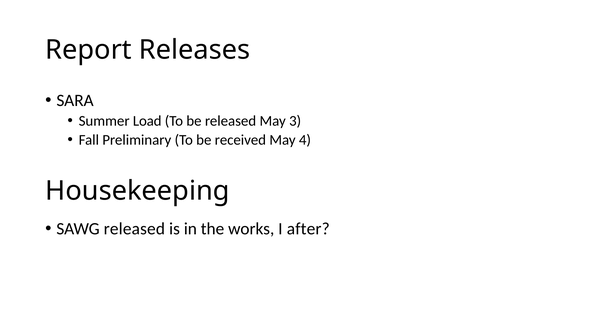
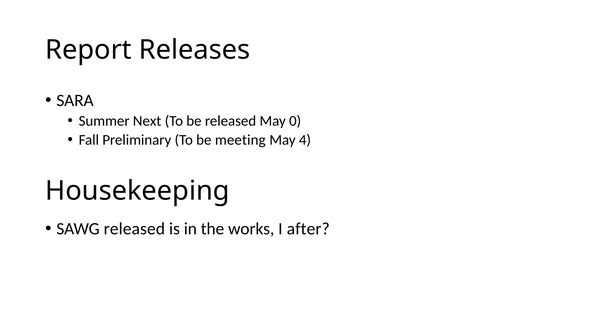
Load: Load -> Next (147, 121)
3: 3 -> 0 (295, 121)
received: received -> meeting (240, 140)
